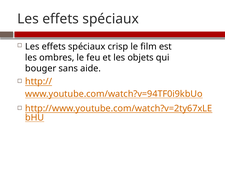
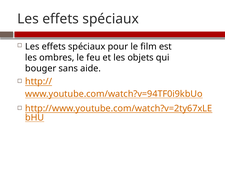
crisp: crisp -> pour (118, 47)
